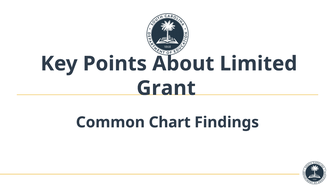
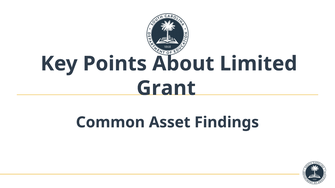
Chart: Chart -> Asset (170, 123)
